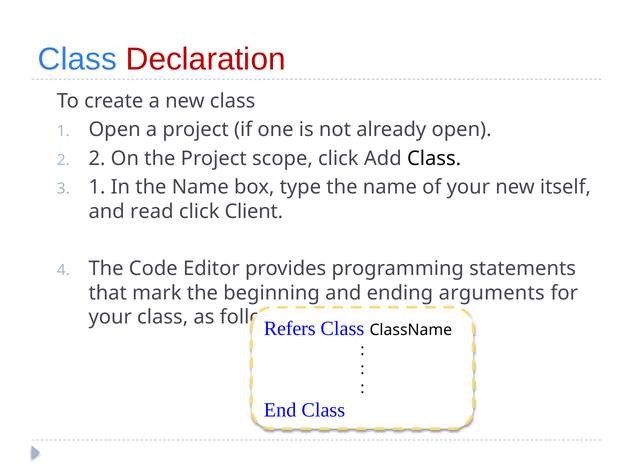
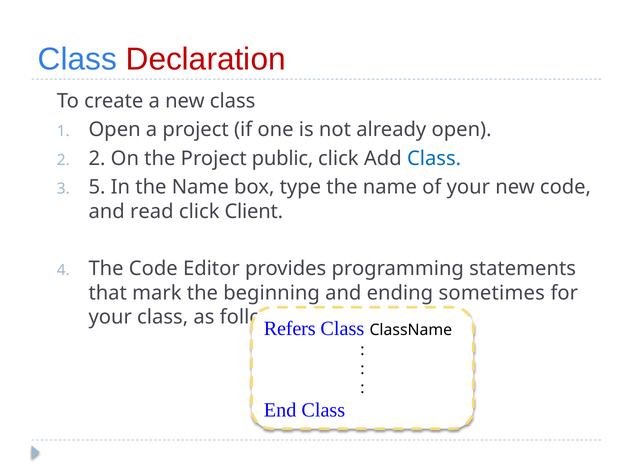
scope: scope -> public (283, 158)
Class colour: black -> blue (434, 158)
3 1: 1 -> 5 (97, 187)
new itself: itself -> code (565, 187)
arguments: arguments -> sometimes (492, 293)
